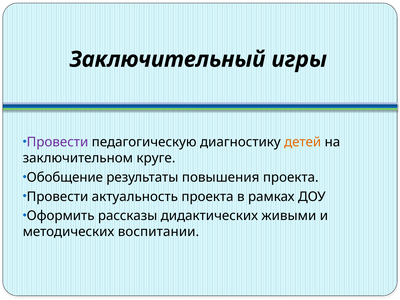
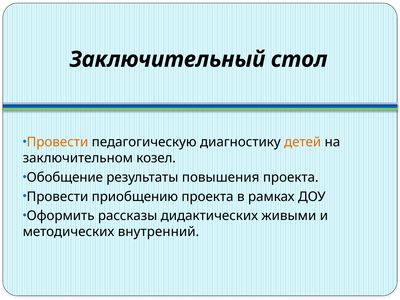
игры: игры -> стол (299, 59)
Провести colour: purple -> orange (57, 142)
круге: круге -> козел (156, 158)
актуальность: актуальность -> приобщению (135, 197)
воспитании: воспитании -> внутренний (159, 232)
